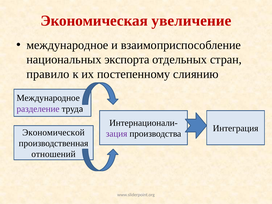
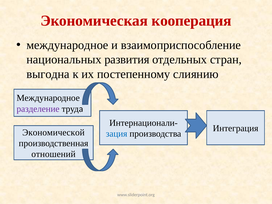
увеличение: увеличение -> кооперация (192, 21)
экспорта: экспорта -> развития (127, 60)
правило: правило -> выгодна (48, 74)
зация colour: purple -> blue (117, 134)
